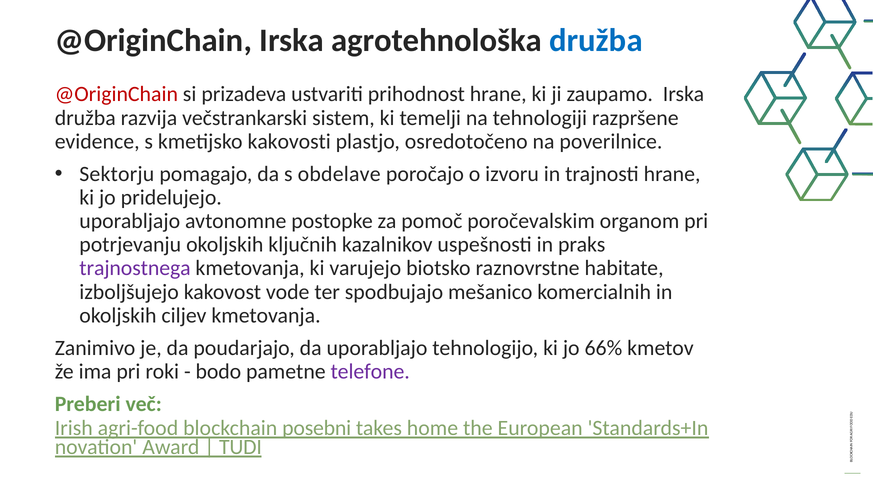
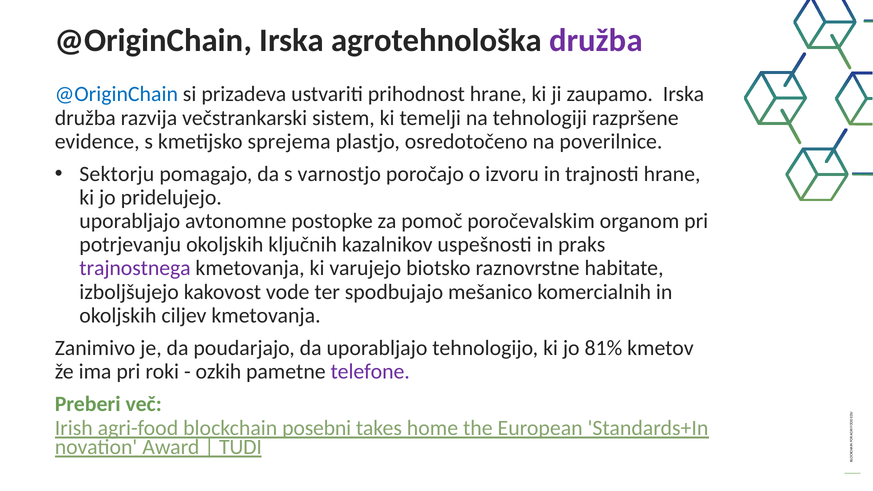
družba colour: blue -> purple (596, 40)
@OriginChain colour: red -> blue (116, 94)
kakovosti: kakovosti -> sprejema (289, 141)
obdelave: obdelave -> varnostjo (339, 174)
66%: 66% -> 81% (603, 348)
bodo: bodo -> ozkih (218, 372)
